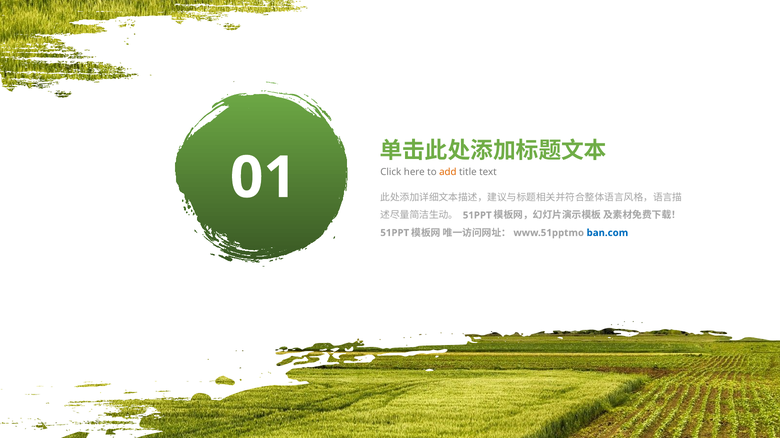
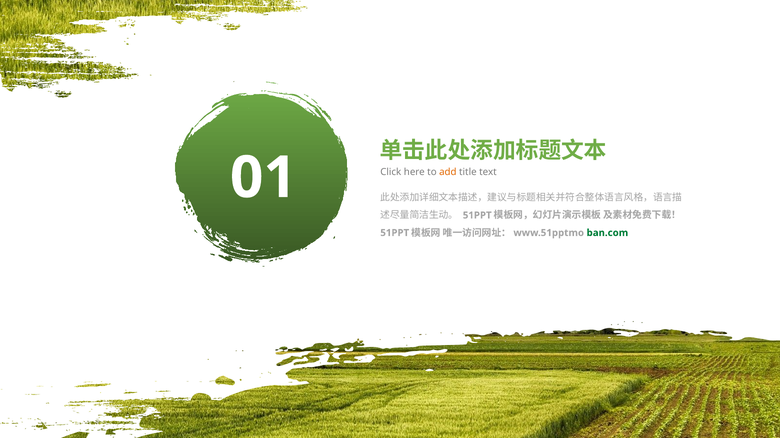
ban.com colour: blue -> green (607, 233)
